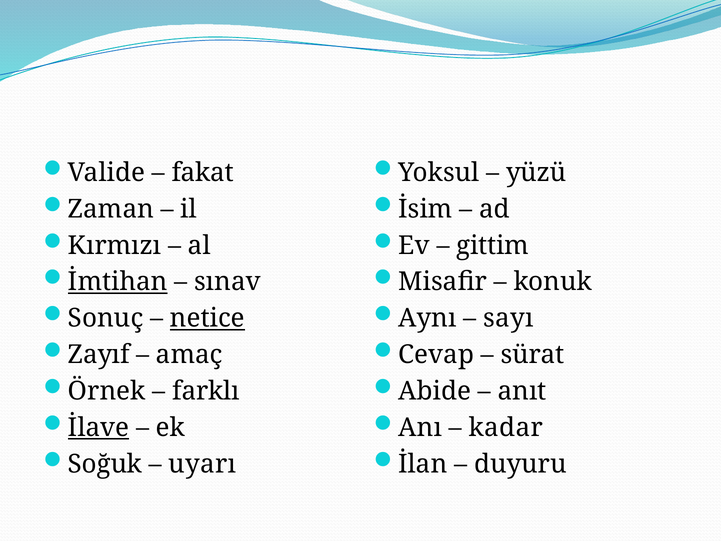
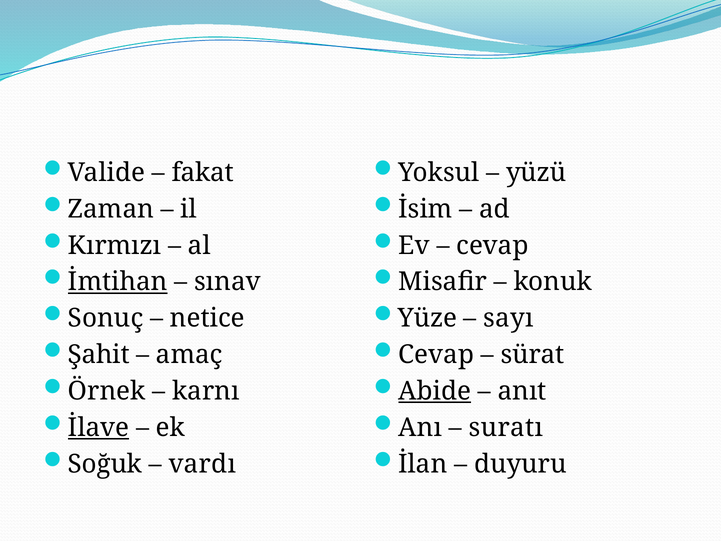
gittim: gittim -> cevap (492, 245)
netice underline: present -> none (207, 318)
Aynı: Aynı -> Yüze (428, 318)
Zayıf: Zayıf -> Şahit (99, 355)
farklı: farklı -> karnı (206, 391)
Abide underline: none -> present (435, 391)
kadar: kadar -> suratı (506, 427)
uyarı: uyarı -> vardı (202, 464)
